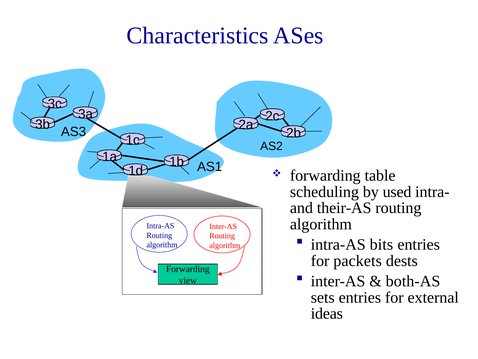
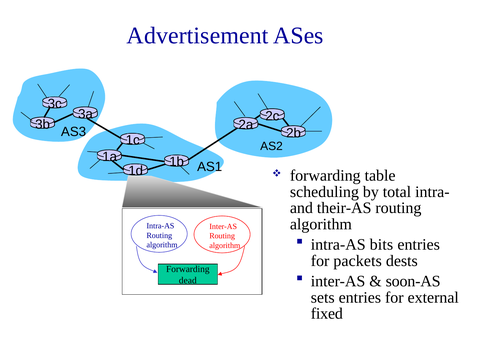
Characteristics: Characteristics -> Advertisement (198, 36)
used: used -> total (397, 191)
both-AS: both-AS -> soon-AS (413, 281)
view: view -> dead (188, 280)
ideas: ideas -> fixed (327, 313)
